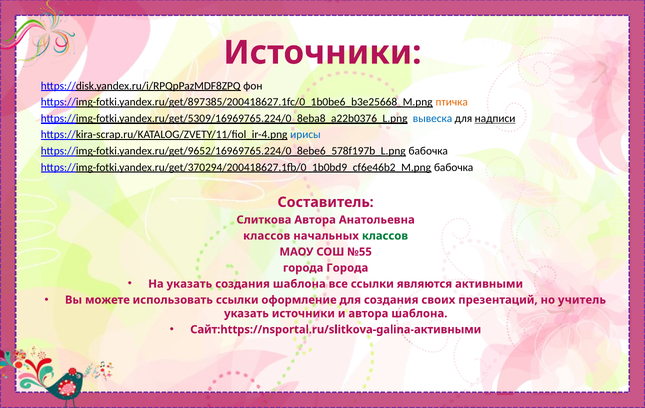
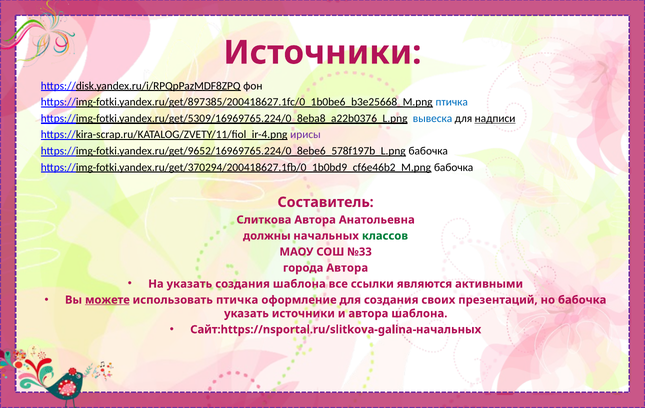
птичка colour: orange -> blue (452, 102)
ирисы colour: blue -> purple (305, 135)
классов: классов -> должны (267, 236)
№55: №55 -> №33 (360, 252)
города Города: Города -> Автора (347, 268)
можете underline: none -> present (107, 300)
использовать ссылки: ссылки -> птичка (237, 300)
но учитель: учитель -> бабочка (582, 300)
Сайт:https://nsportal.ru/slitkova-galina-активными: Сайт:https://nsportal.ru/slitkova-galina-активными -> Сайт:https://nsportal.ru/slitkova-galina-начальных (336, 330)
